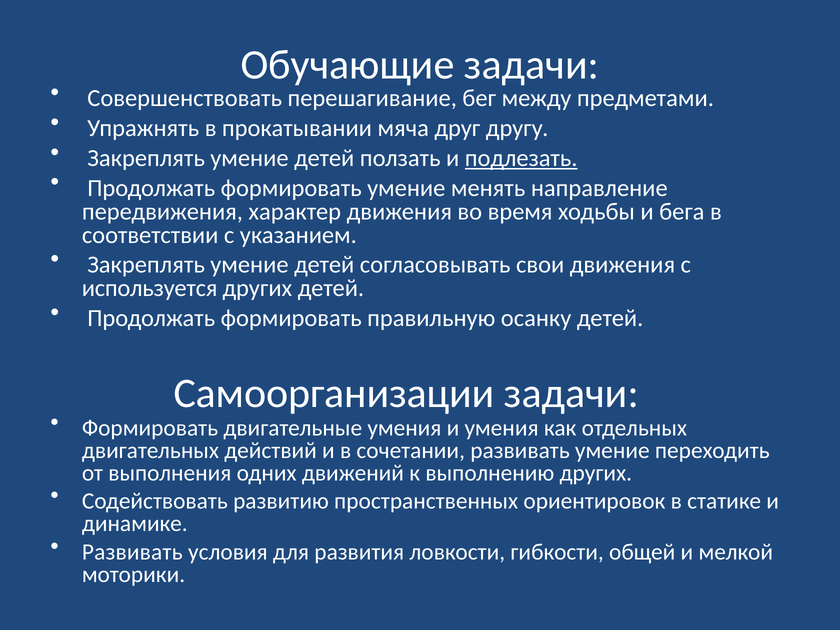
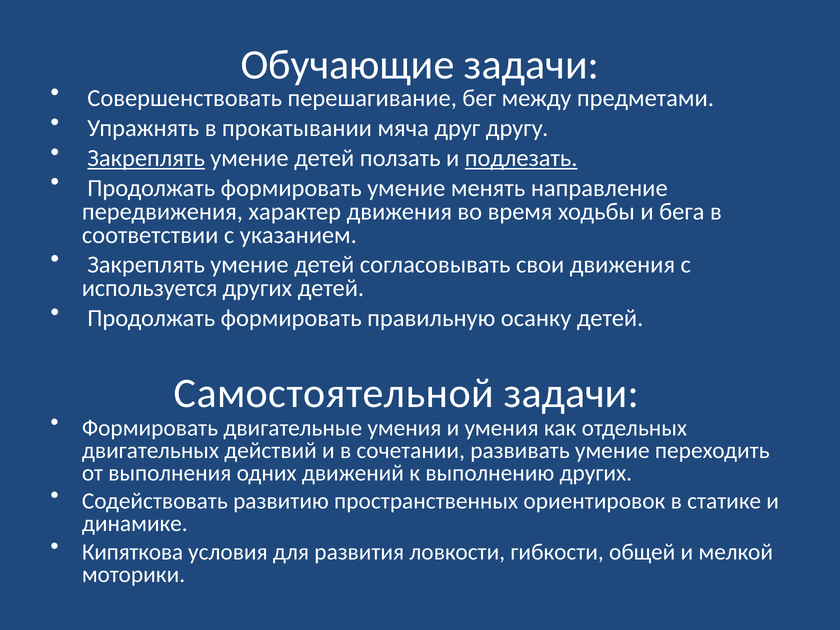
Закреплять underline: none -> present (146, 158)
Самоорганизации: Самоорганизации -> Самостоятельной (334, 393)
Развивать: Развивать -> Кипяткова (132, 552)
